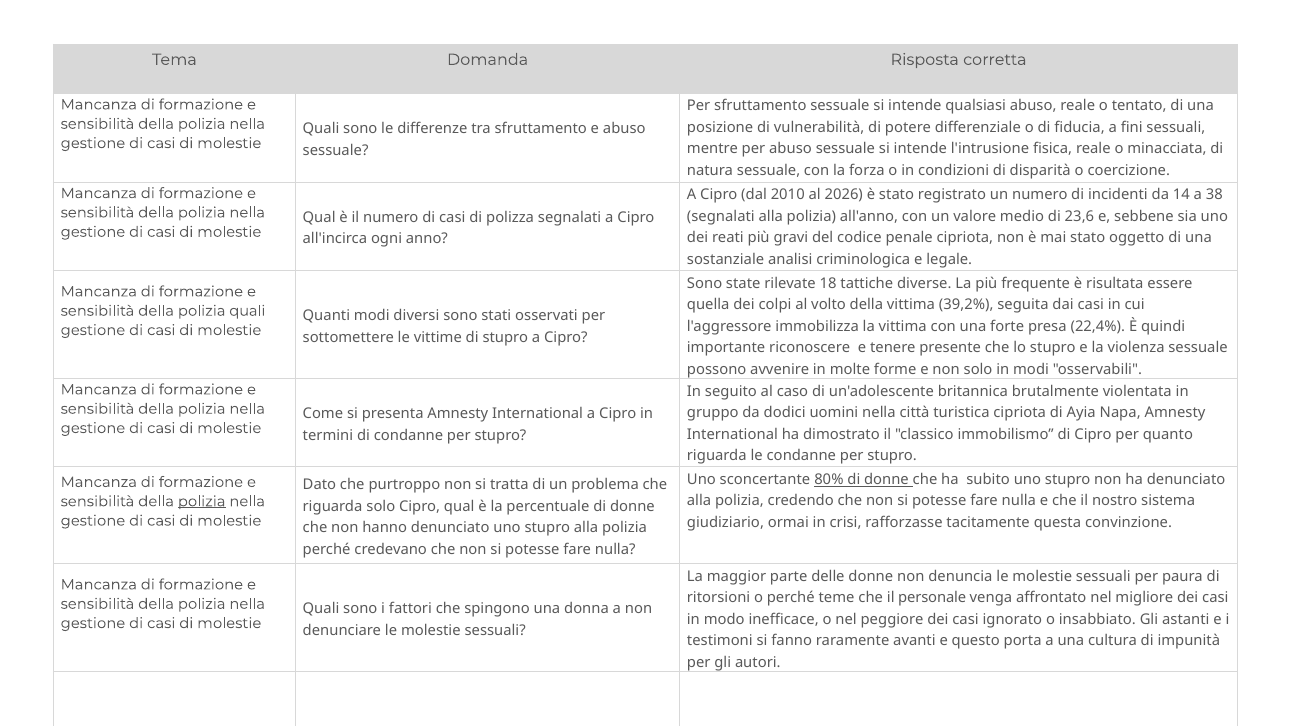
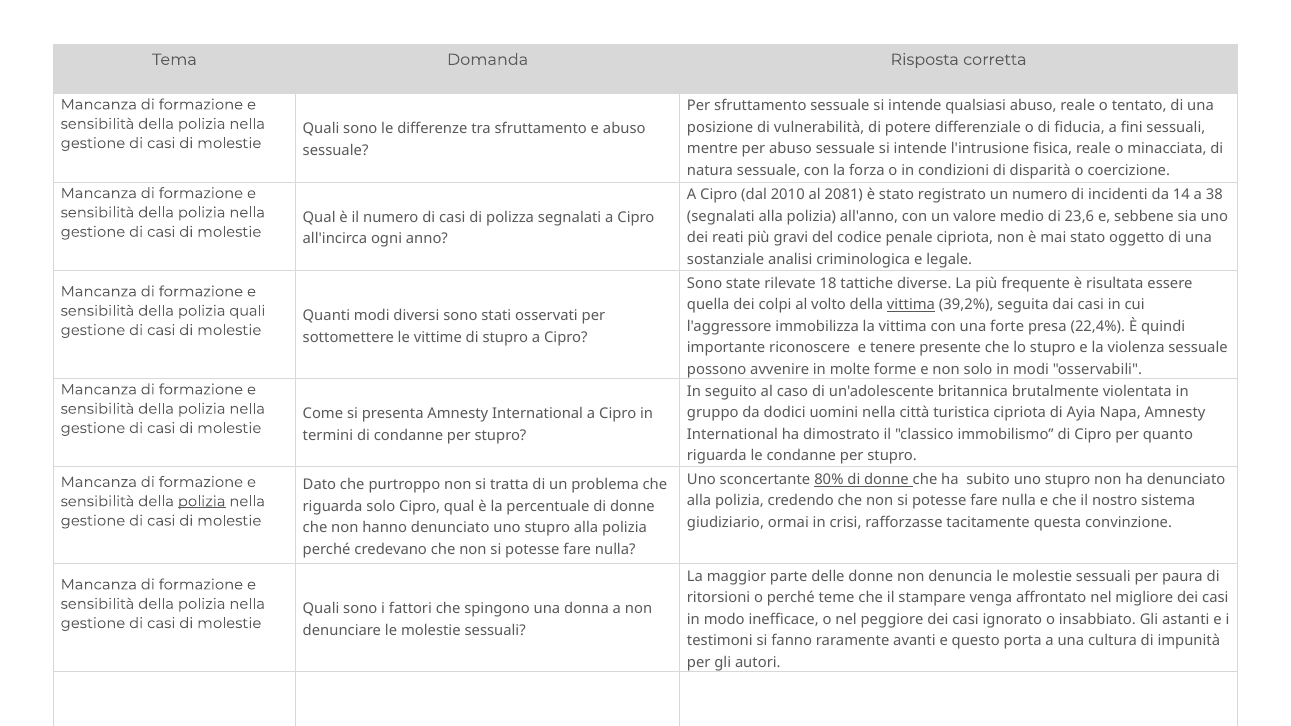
2026: 2026 -> 2081 (844, 195)
vittima underline: none -> present (911, 305)
personale: personale -> stampare (932, 598)
